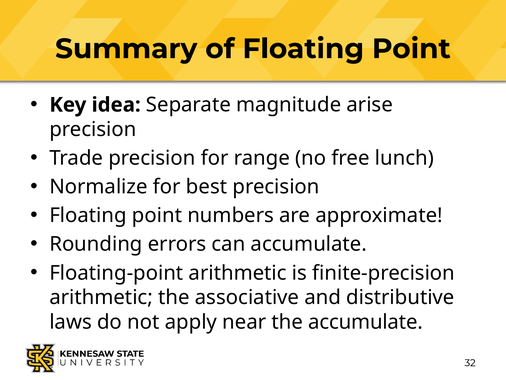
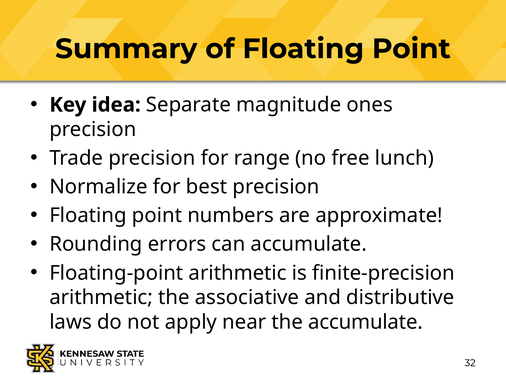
arise: arise -> ones (370, 105)
